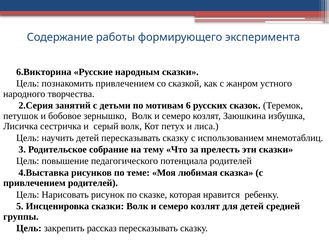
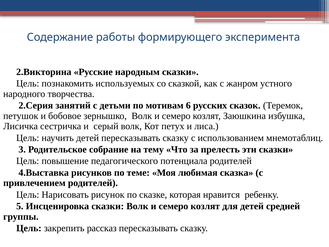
6.Викторина: 6.Викторина -> 2.Викторина (44, 72)
познакомить привлечением: привлечением -> используемых (125, 83)
